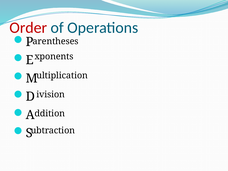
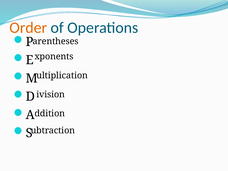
Order colour: red -> orange (28, 28)
